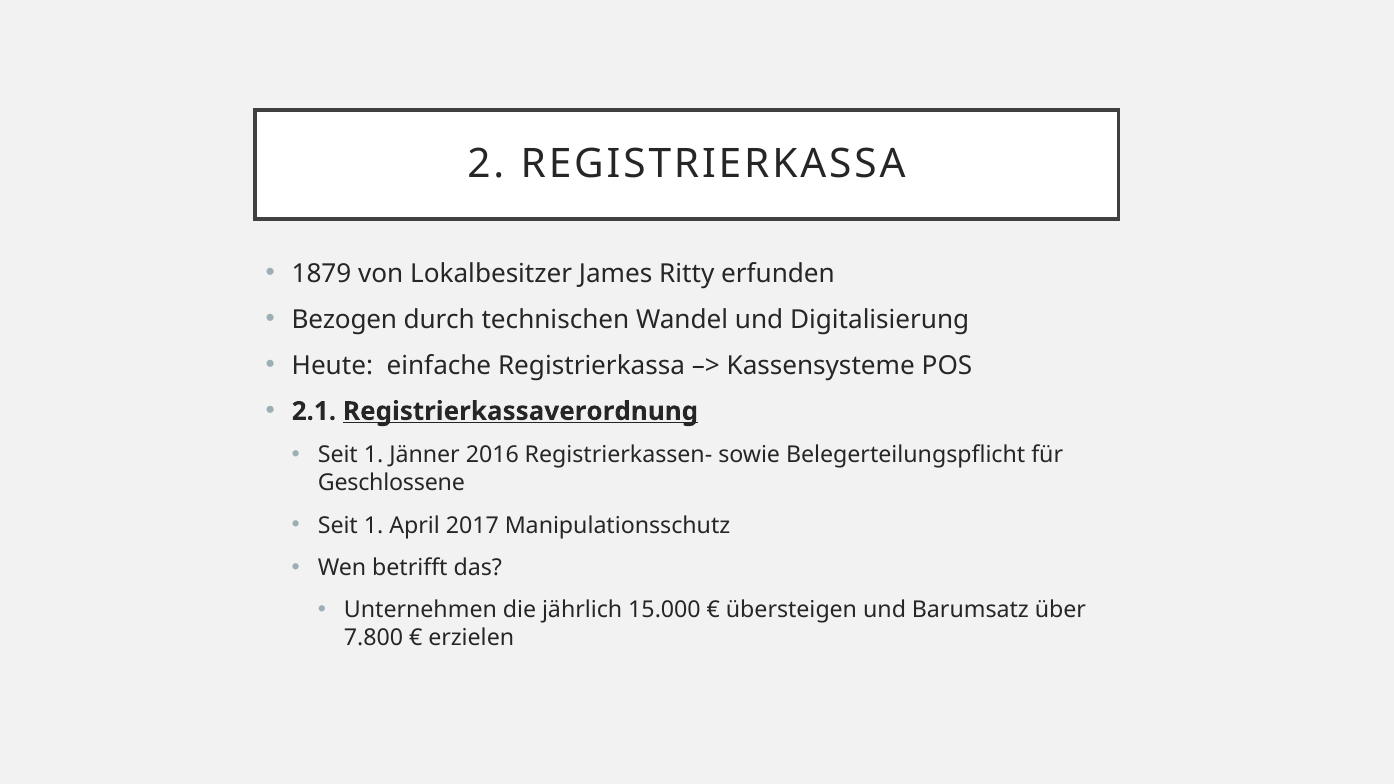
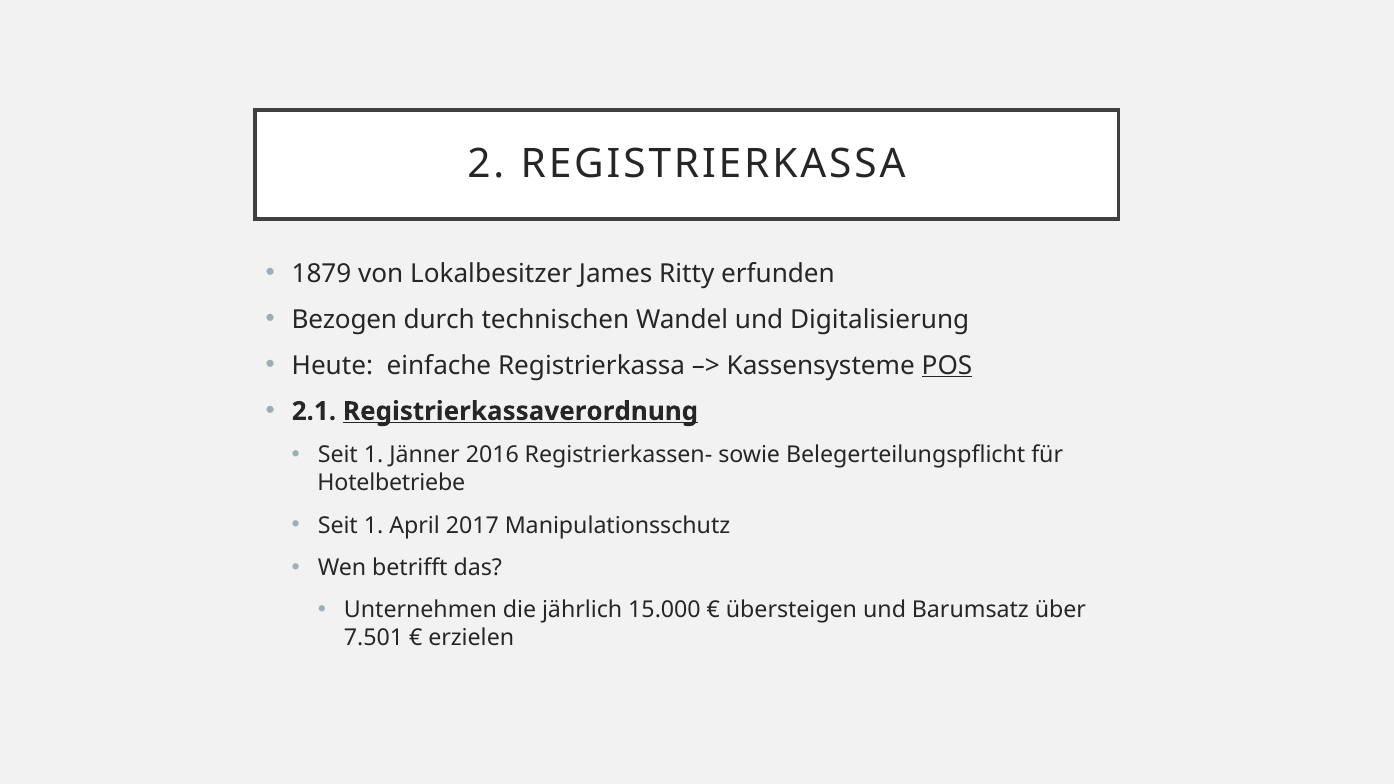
POS underline: none -> present (947, 365)
Geschlossene: Geschlossene -> Hotelbetriebe (391, 483)
7.800: 7.800 -> 7.501 (374, 638)
